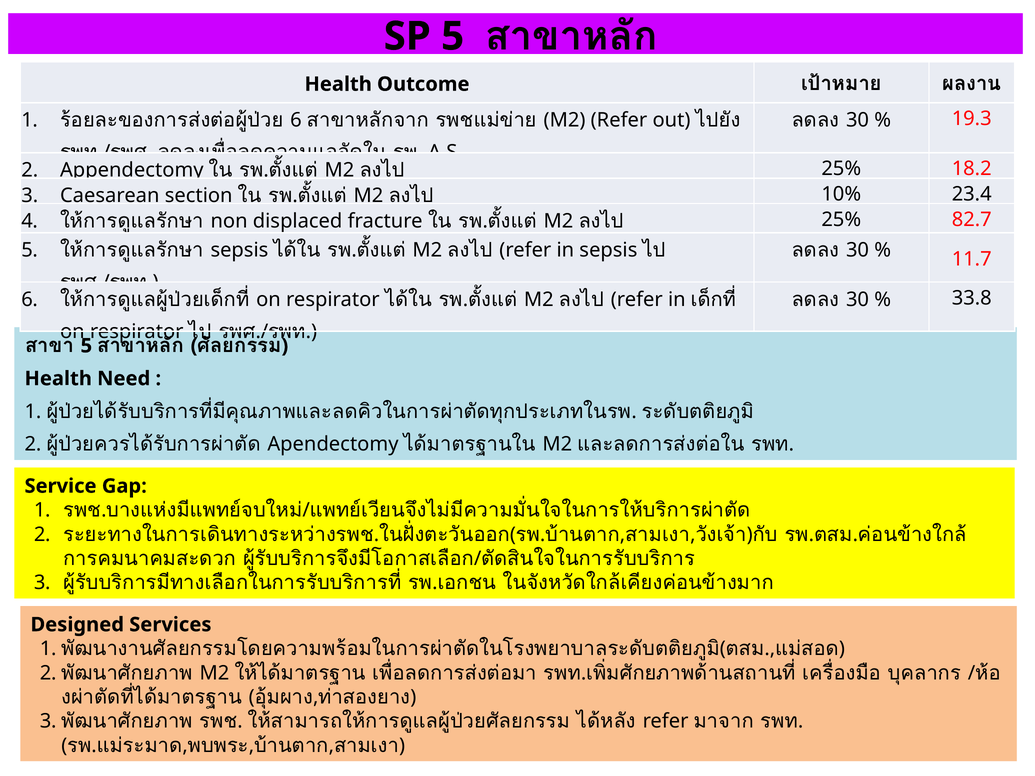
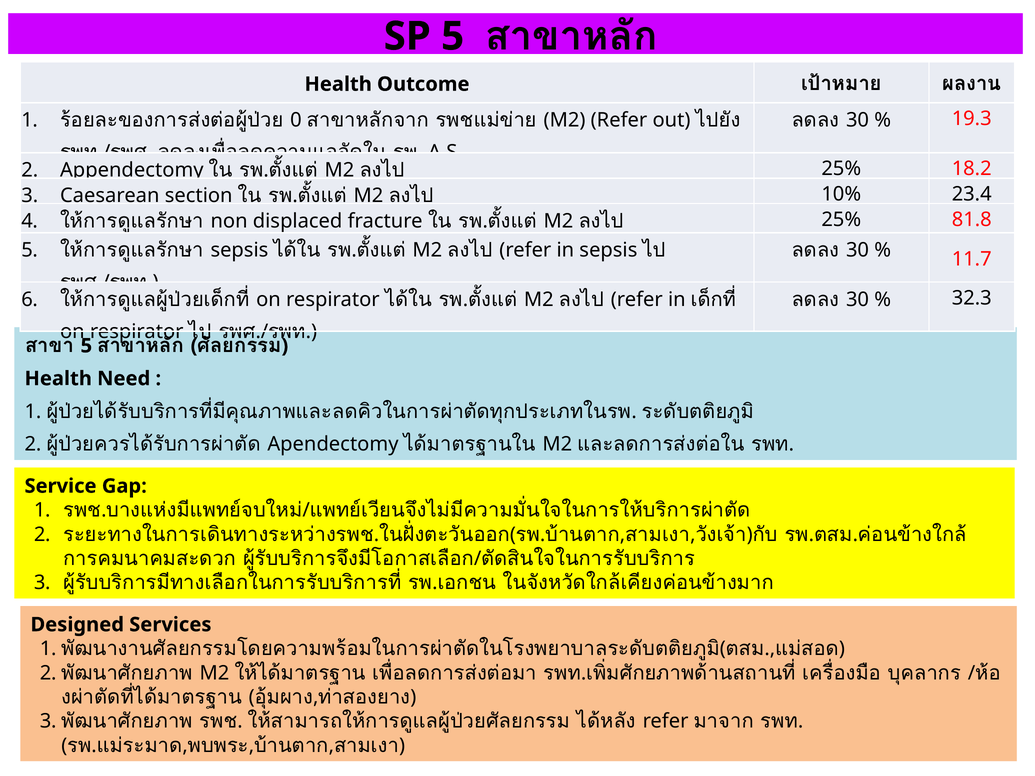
6: 6 -> 0 (296, 120)
82.7: 82.7 -> 81.8 (972, 220)
33.8: 33.8 -> 32.3 (972, 298)
